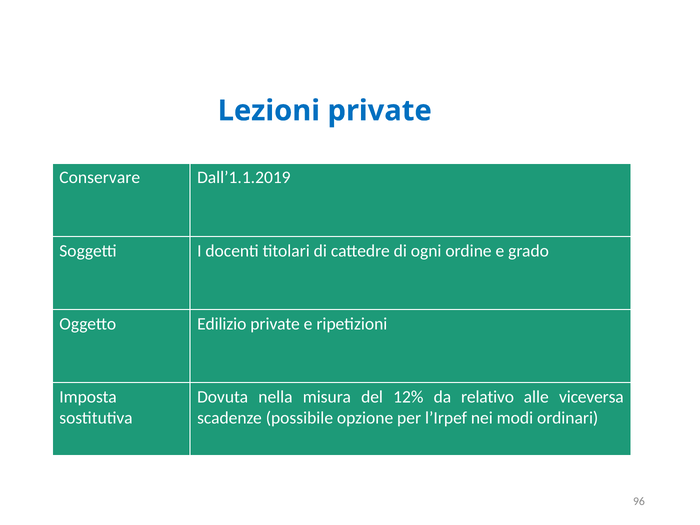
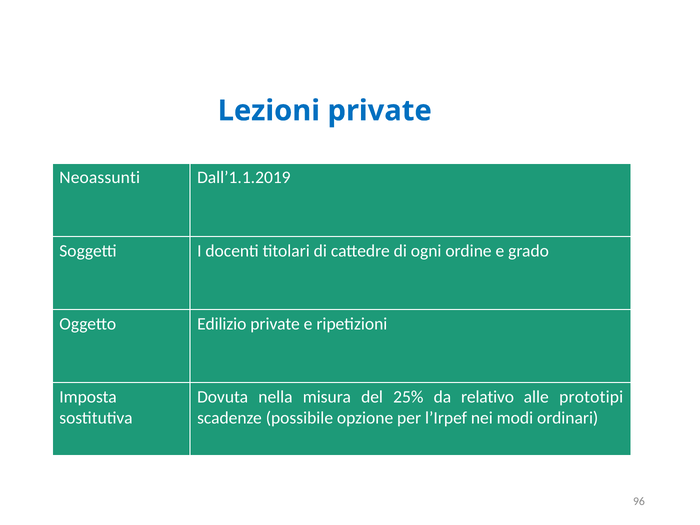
Conservare: Conservare -> Neoassunti (100, 178)
12%: 12% -> 25% (408, 397)
viceversa: viceversa -> prototipi (591, 397)
